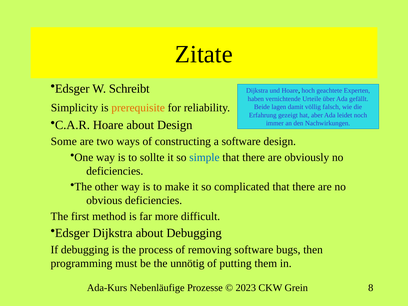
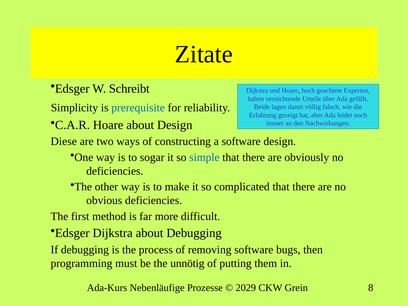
prerequisite colour: orange -> blue (138, 108)
Some: Some -> Diese (64, 142)
sollte: sollte -> sogar (152, 157)
2023: 2023 -> 2029 (246, 288)
